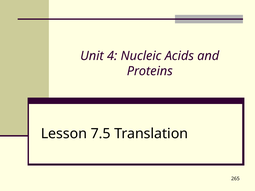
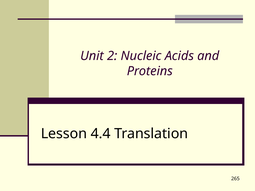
4: 4 -> 2 (112, 56)
7.5: 7.5 -> 4.4 (101, 134)
